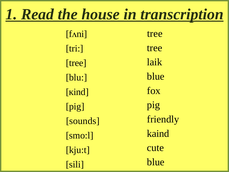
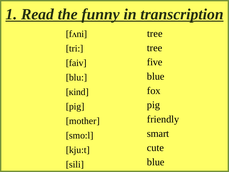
house: house -> funny (101, 14)
laik: laik -> five (155, 62)
tree: tree -> faiv (76, 63)
sounds: sounds -> mother (83, 121)
kaind: kaind -> smart (158, 133)
